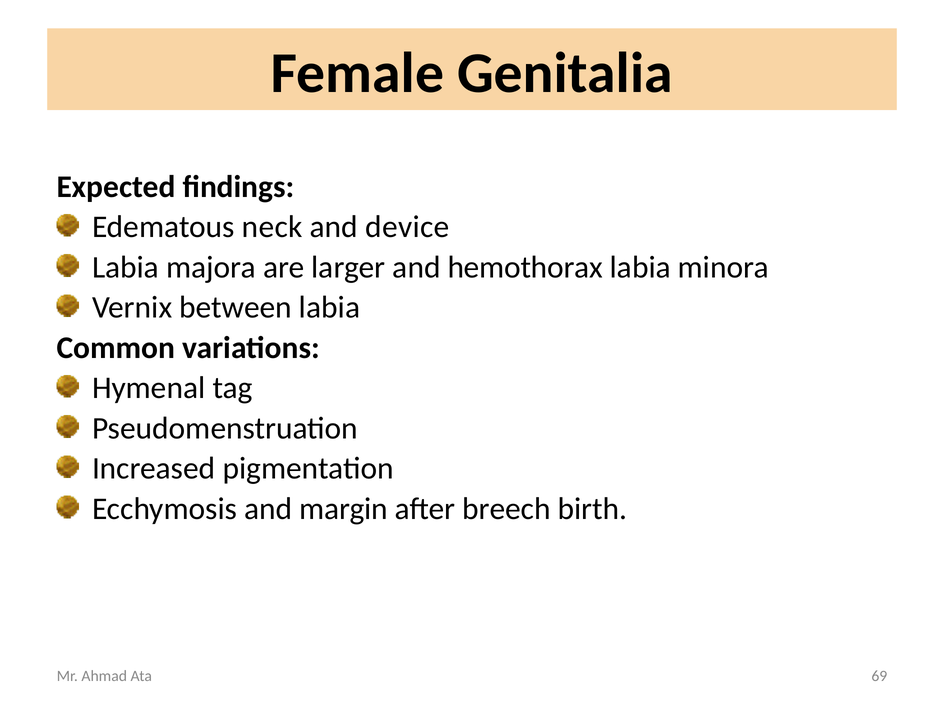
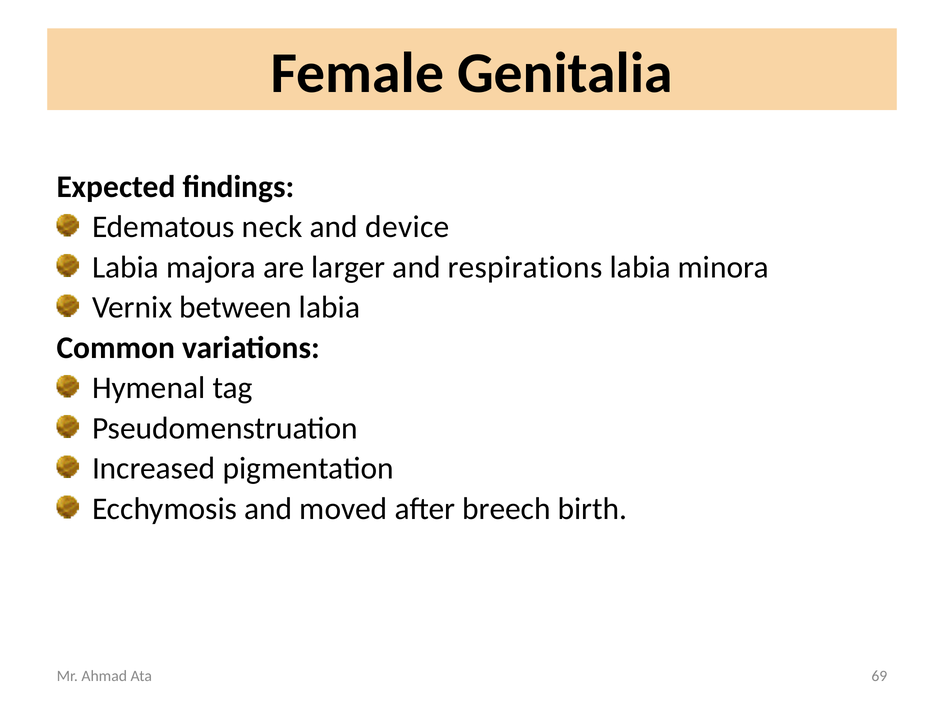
hemothorax: hemothorax -> respirations (525, 267)
margin: margin -> moved (343, 509)
